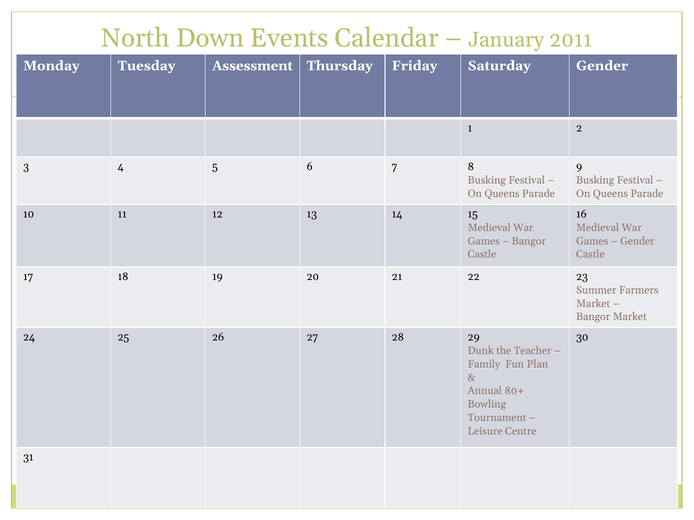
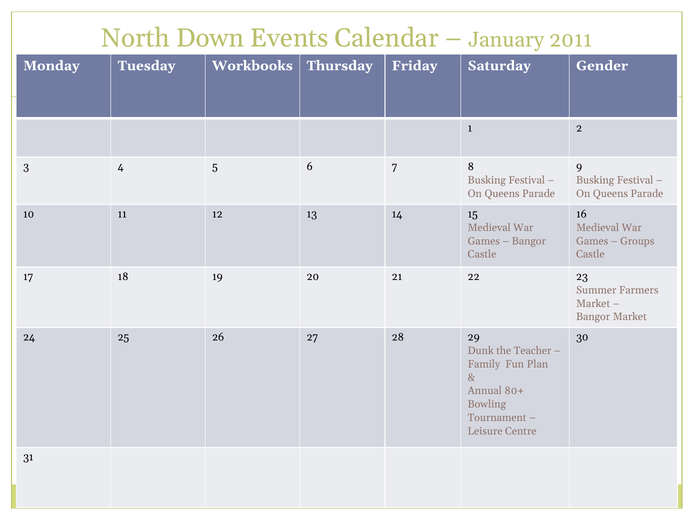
Assessment: Assessment -> Workbooks (252, 66)
Gender: Gender -> Groups (637, 241)
